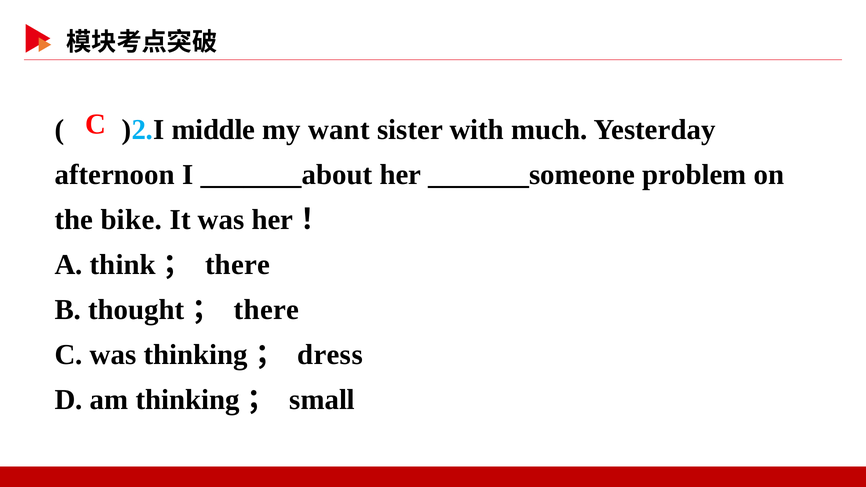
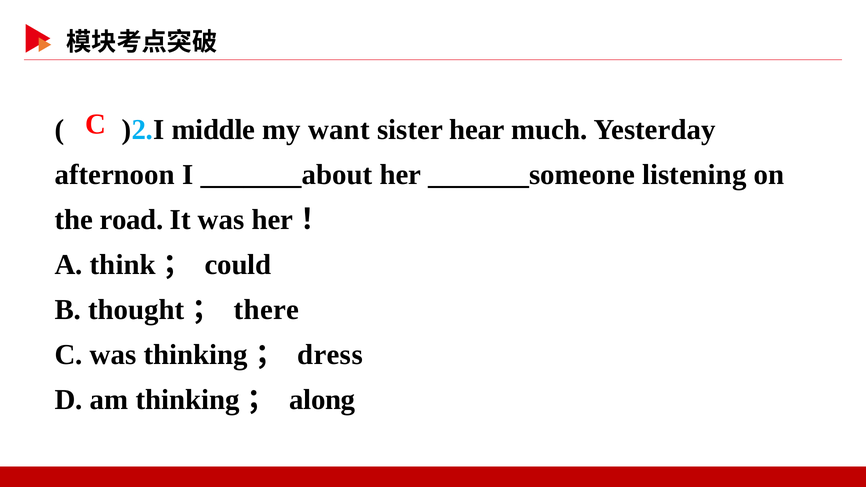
with: with -> hear (477, 130)
problem: problem -> listening (694, 175)
bike: bike -> road (132, 220)
there: there -> could (238, 265)
small: small -> along (322, 400)
